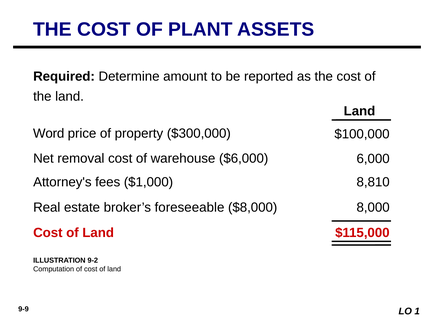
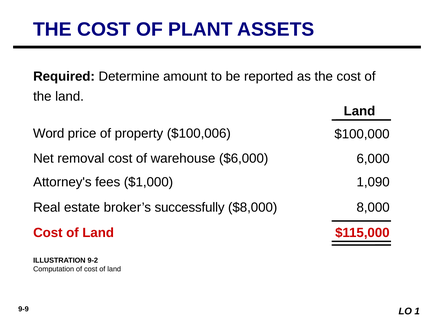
$300,000: $300,000 -> $100,006 (199, 133)
8,810: 8,810 -> 1,090 (373, 182)
foreseeable: foreseeable -> successfully (190, 207)
